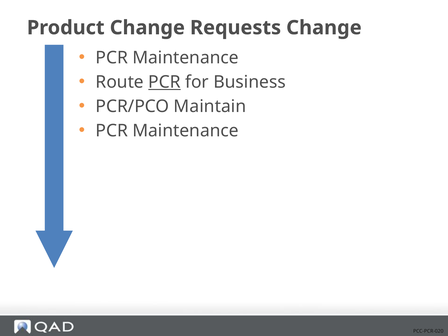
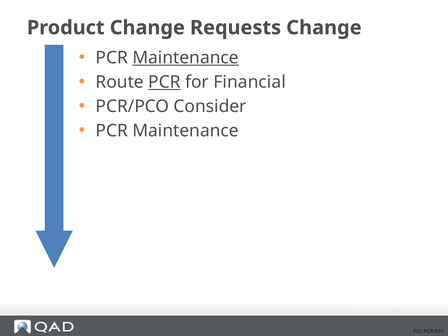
Maintenance underline: none -> present (186, 58)
Business: Business -> Financial (250, 82)
Maintain: Maintain -> Consider (210, 106)
